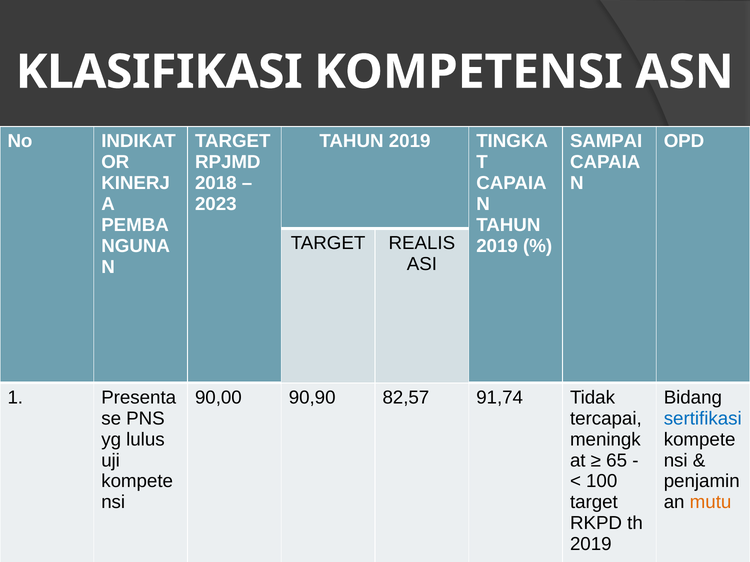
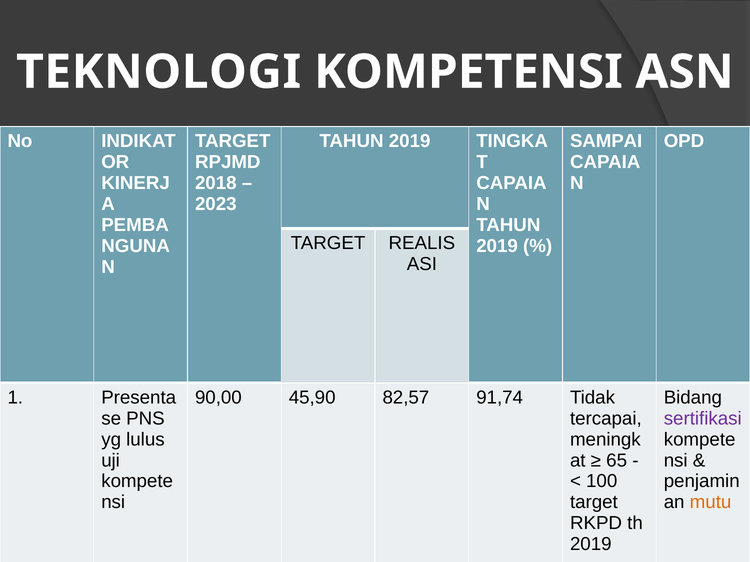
KLASIFIKASI: KLASIFIKASI -> TEKNOLOGI (159, 72)
90,90: 90,90 -> 45,90 (312, 398)
sertifikasi colour: blue -> purple (703, 419)
